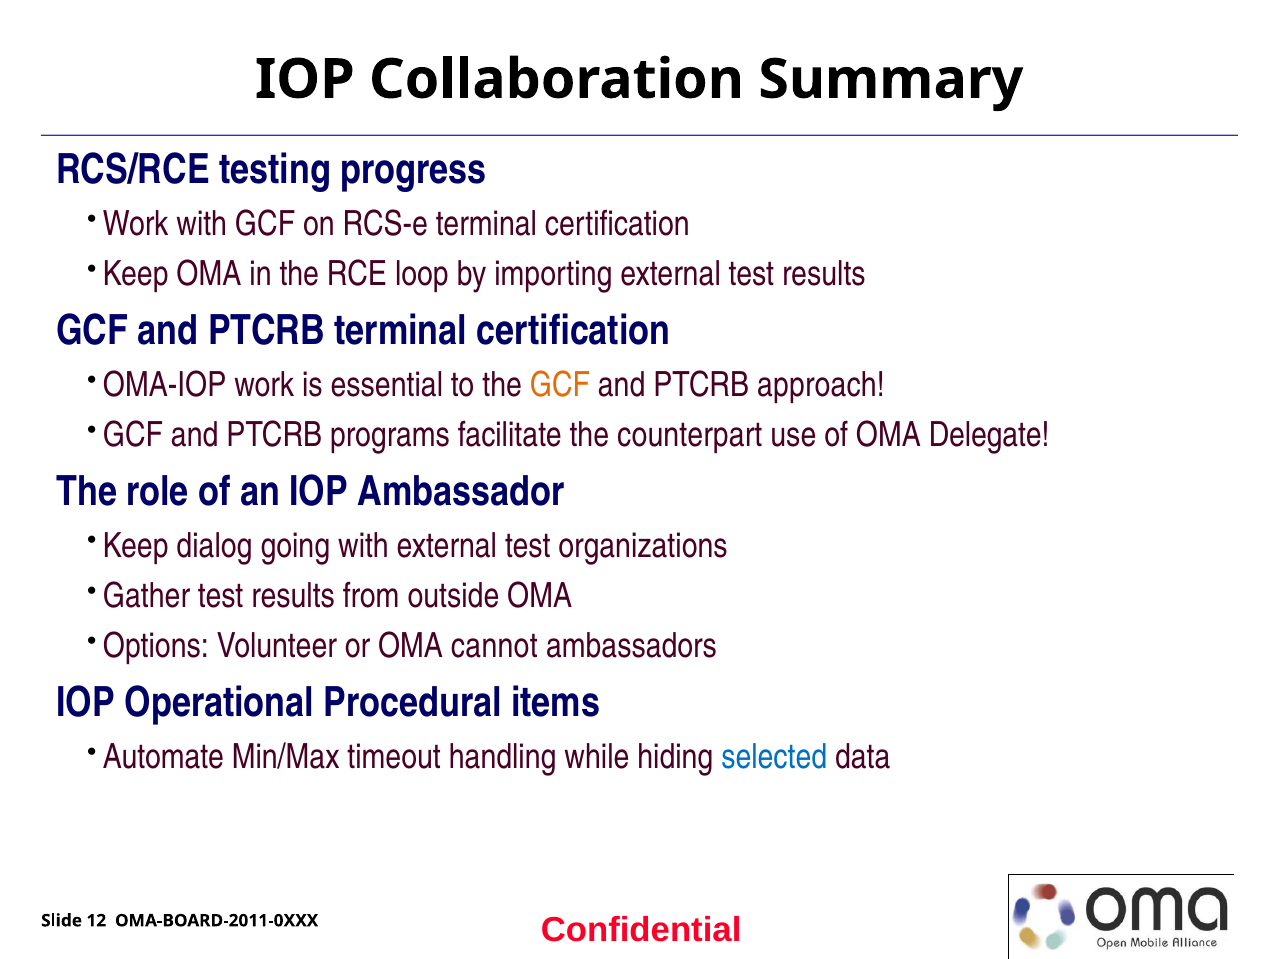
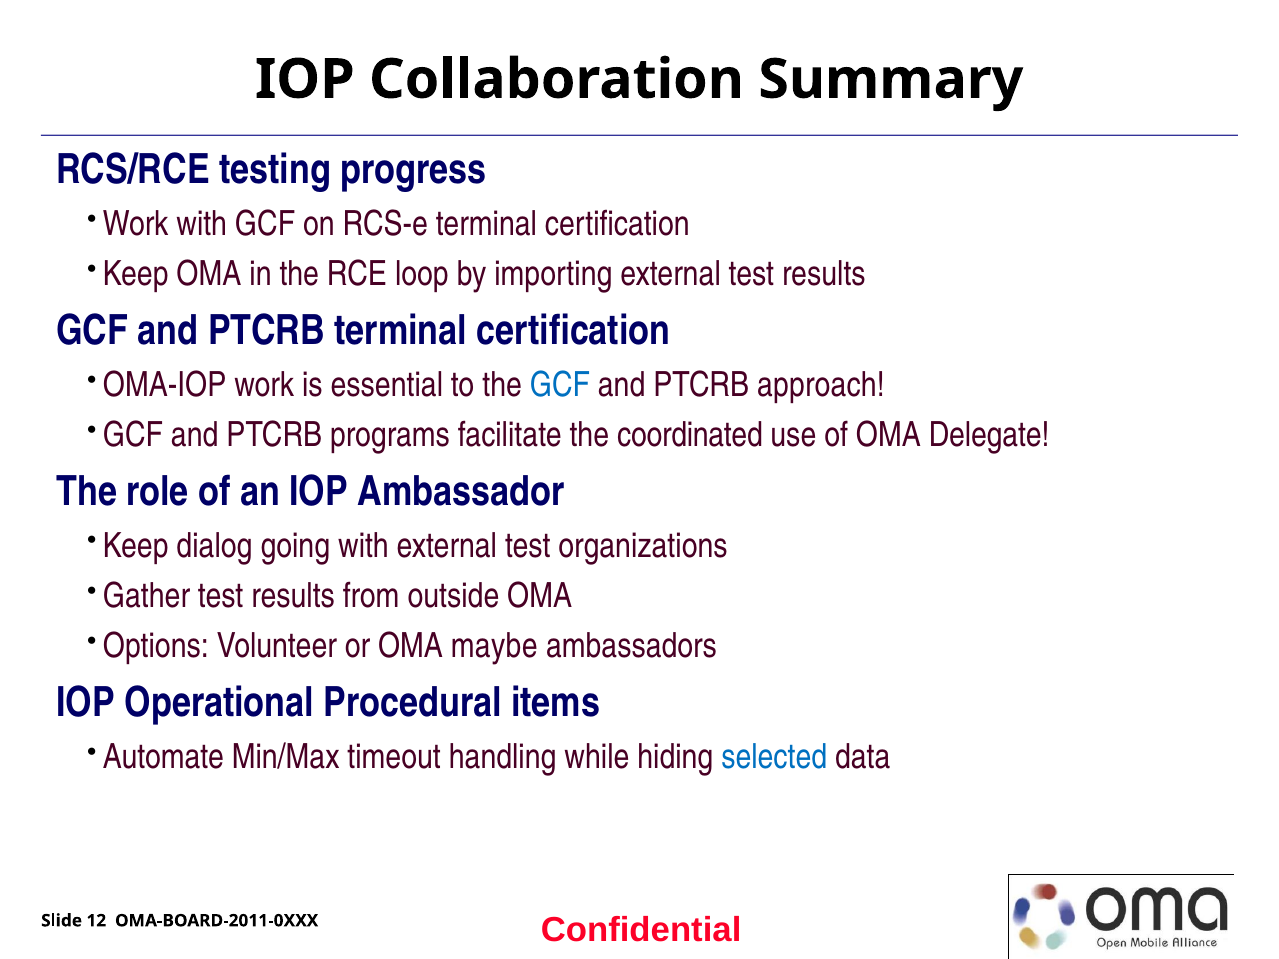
GCF colour: orange -> blue (560, 385)
counterpart: counterpart -> coordinated (690, 435)
cannot: cannot -> maybe (494, 647)
